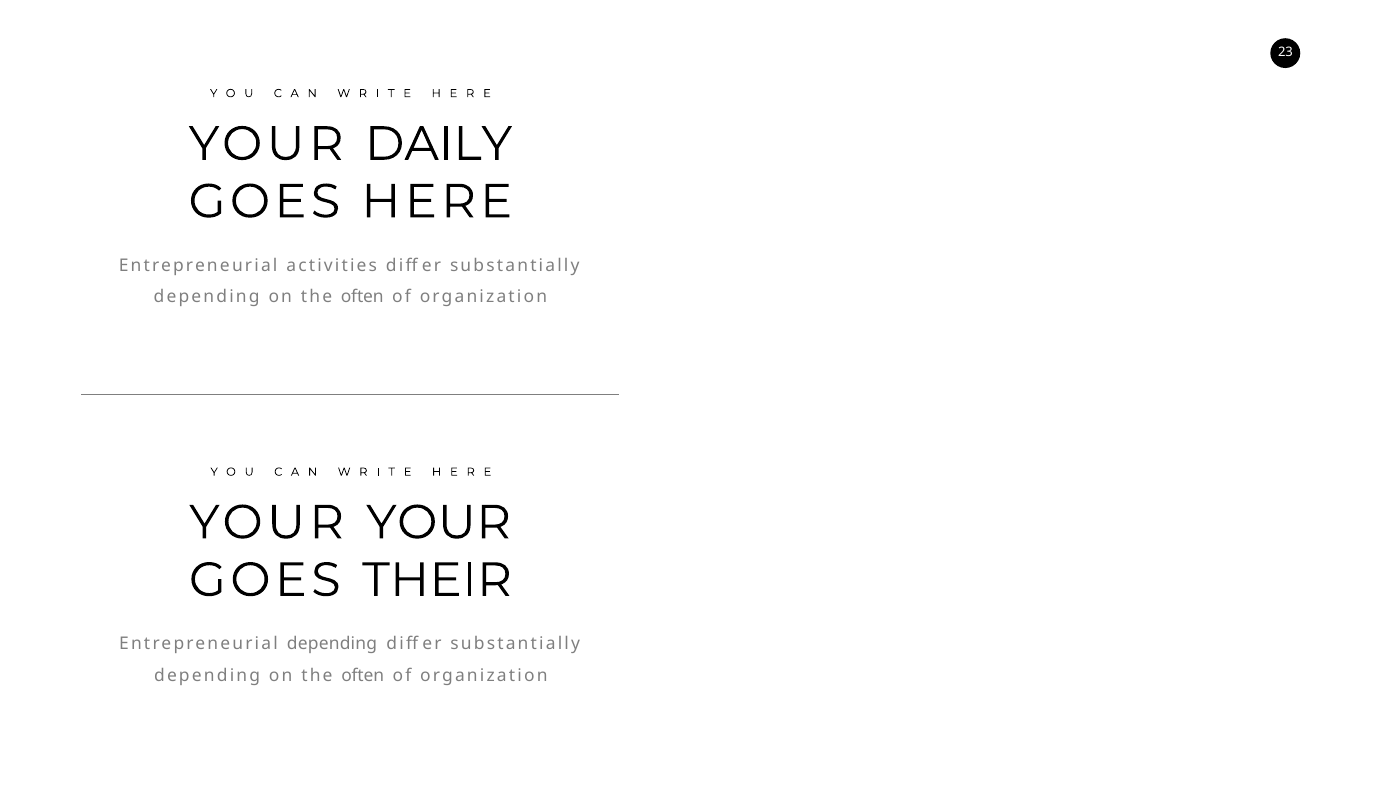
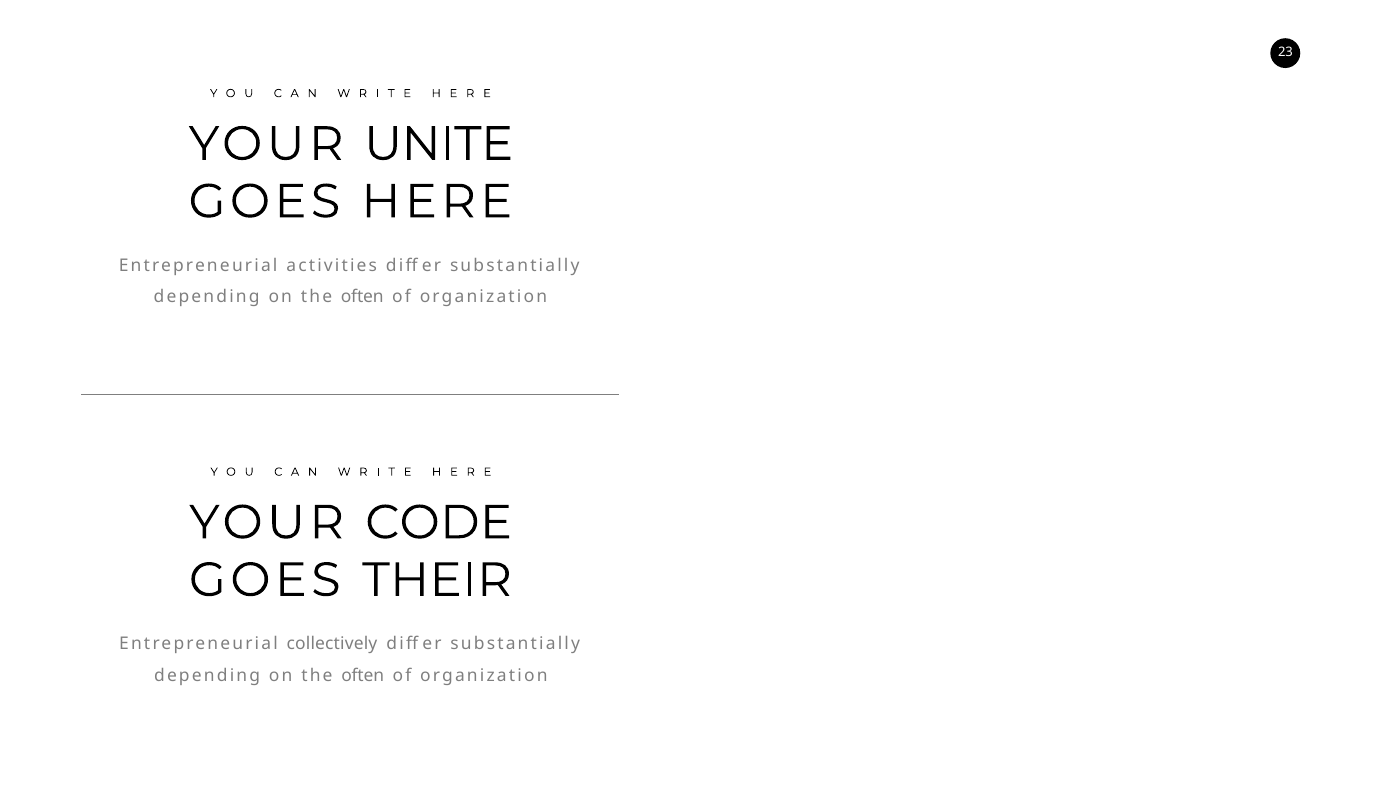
DAILY: DAILY -> UNITE (439, 144)
YOUR YOUR: YOUR -> CODE (439, 522)
Entrepreneurial depending: depending -> collectively (332, 644)
